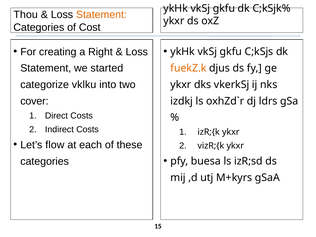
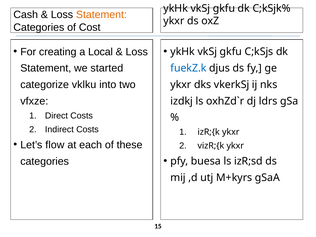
Thou: Thou -> Cash (26, 15)
Right: Right -> Local (100, 52)
fuekZ.k colour: orange -> blue (188, 68)
cover: cover -> vfxze (34, 101)
